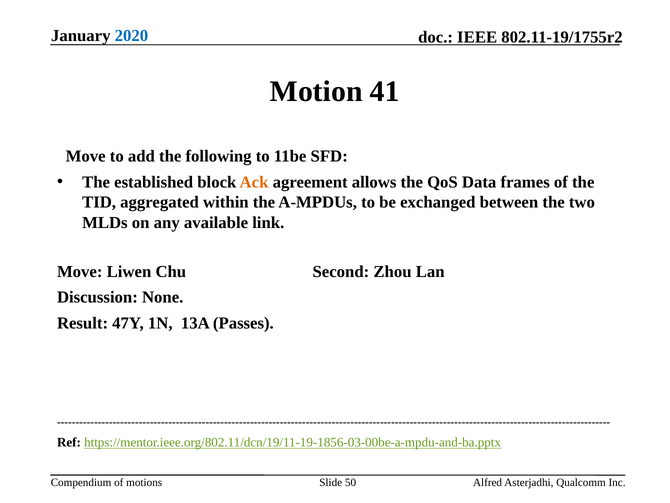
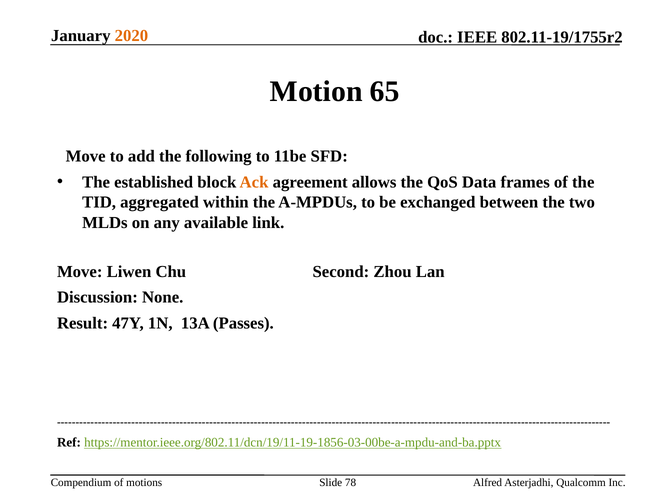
2020 colour: blue -> orange (131, 36)
41: 41 -> 65 (385, 91)
50: 50 -> 78 (351, 482)
